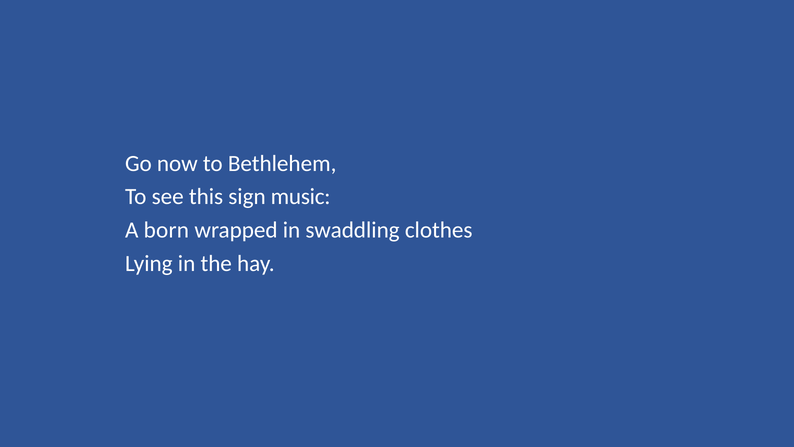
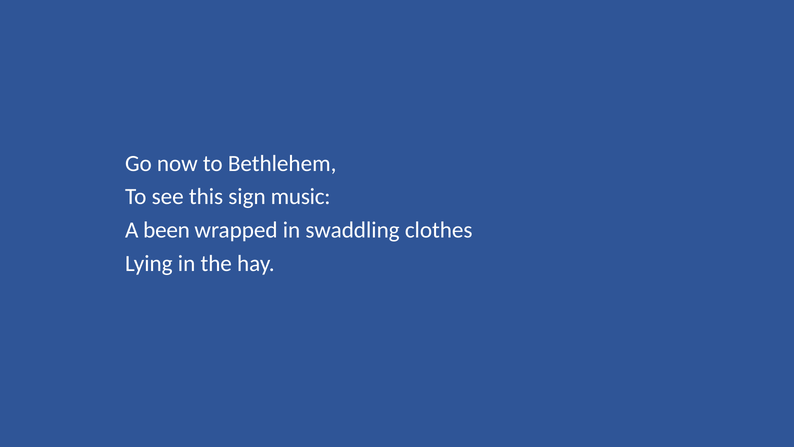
born: born -> been (167, 230)
